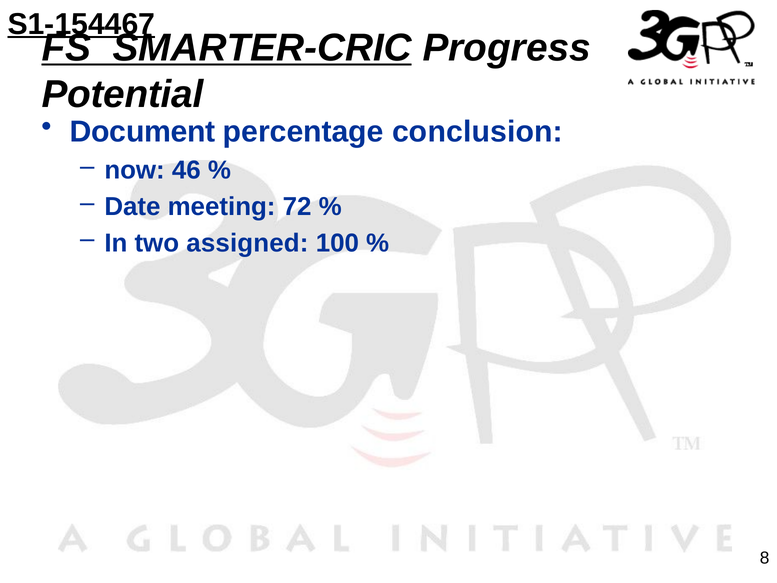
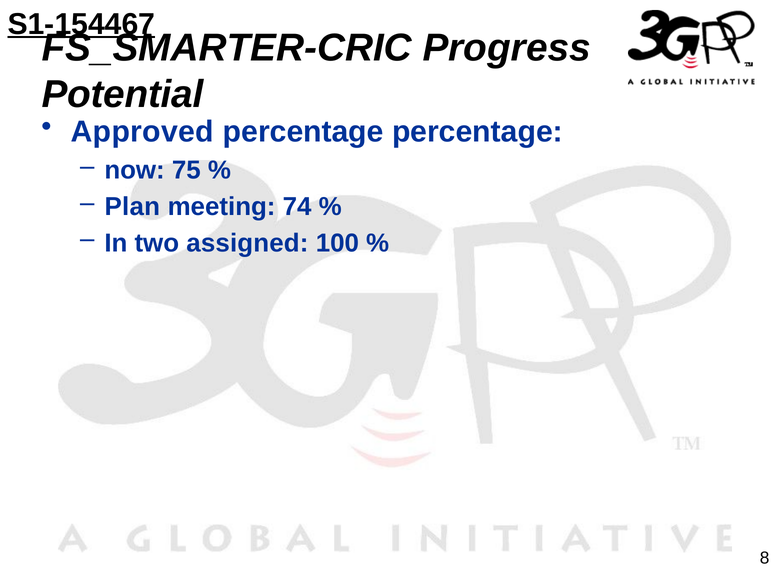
FS_SMARTER-CRIC underline: present -> none (227, 48)
Document: Document -> Approved (142, 132)
percentage conclusion: conclusion -> percentage (477, 132)
46: 46 -> 75 (186, 170)
Date: Date -> Plan (132, 207)
72: 72 -> 74 (297, 207)
